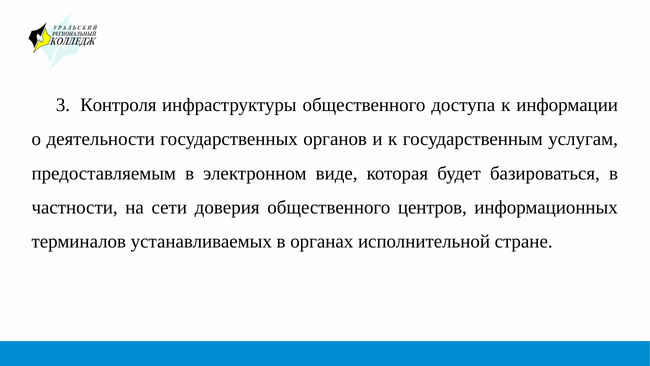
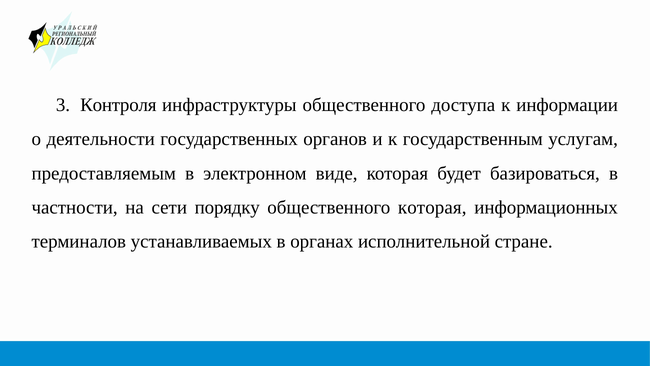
доверия: доверия -> порядку (227, 207)
общественного центров: центров -> которая (432, 207)
